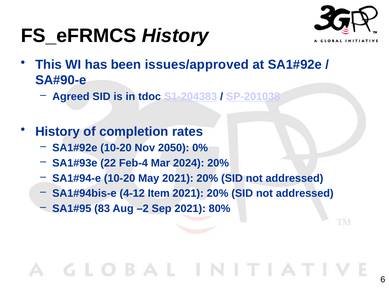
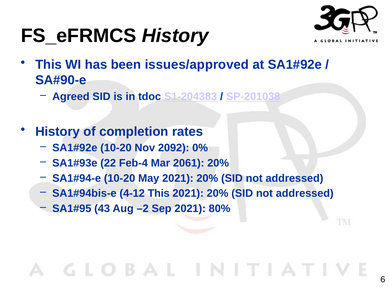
2050: 2050 -> 2092 (174, 148)
2024: 2024 -> 2061 (189, 163)
4-12 Item: Item -> This (159, 193)
83: 83 -> 43 (102, 208)
